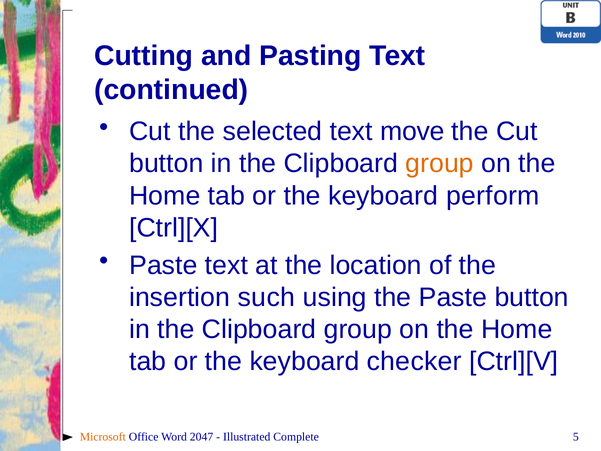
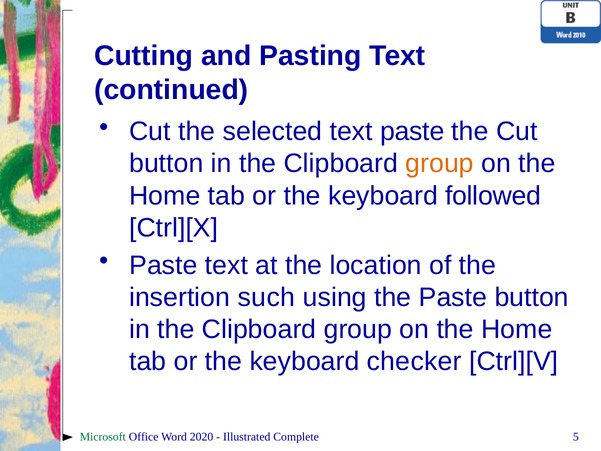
text move: move -> paste (412, 131)
perform: perform -> followed (493, 196)
Microsoft colour: orange -> green (103, 437)
2047: 2047 -> 2020 (202, 437)
